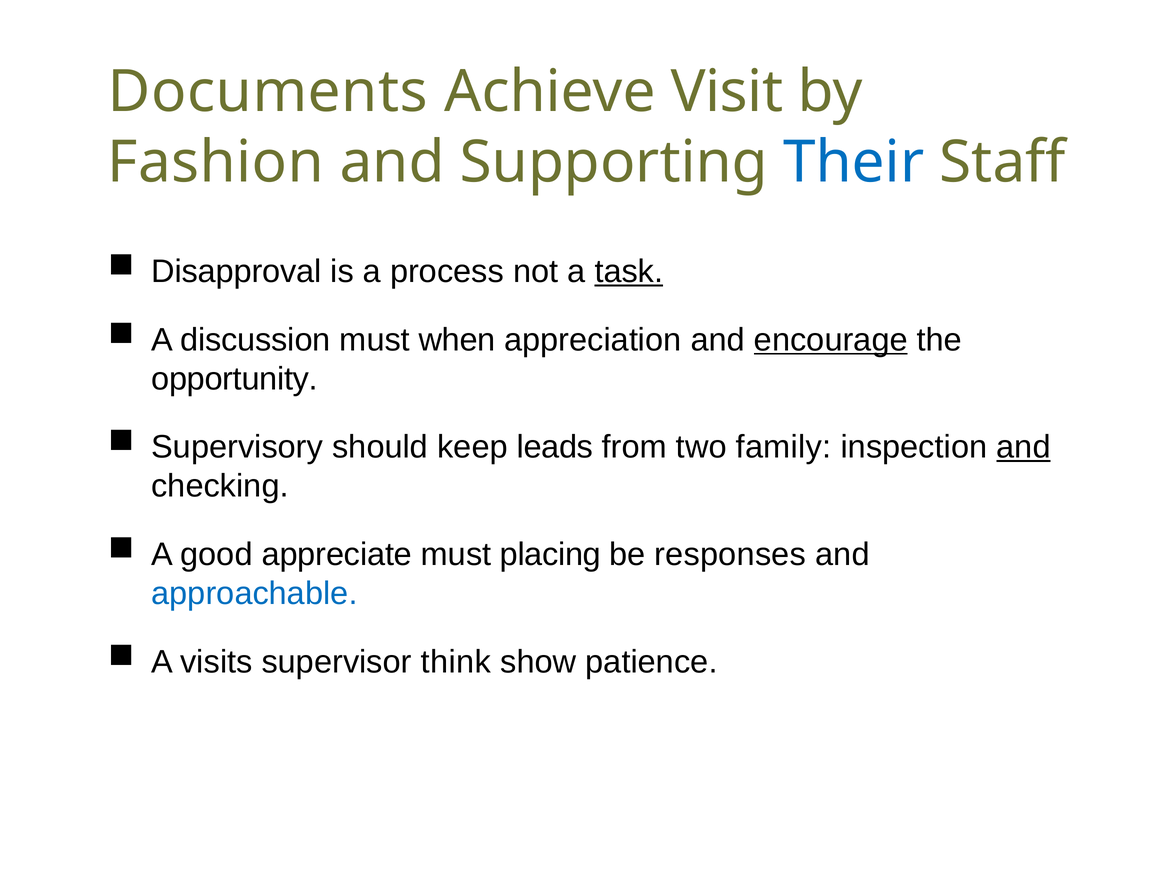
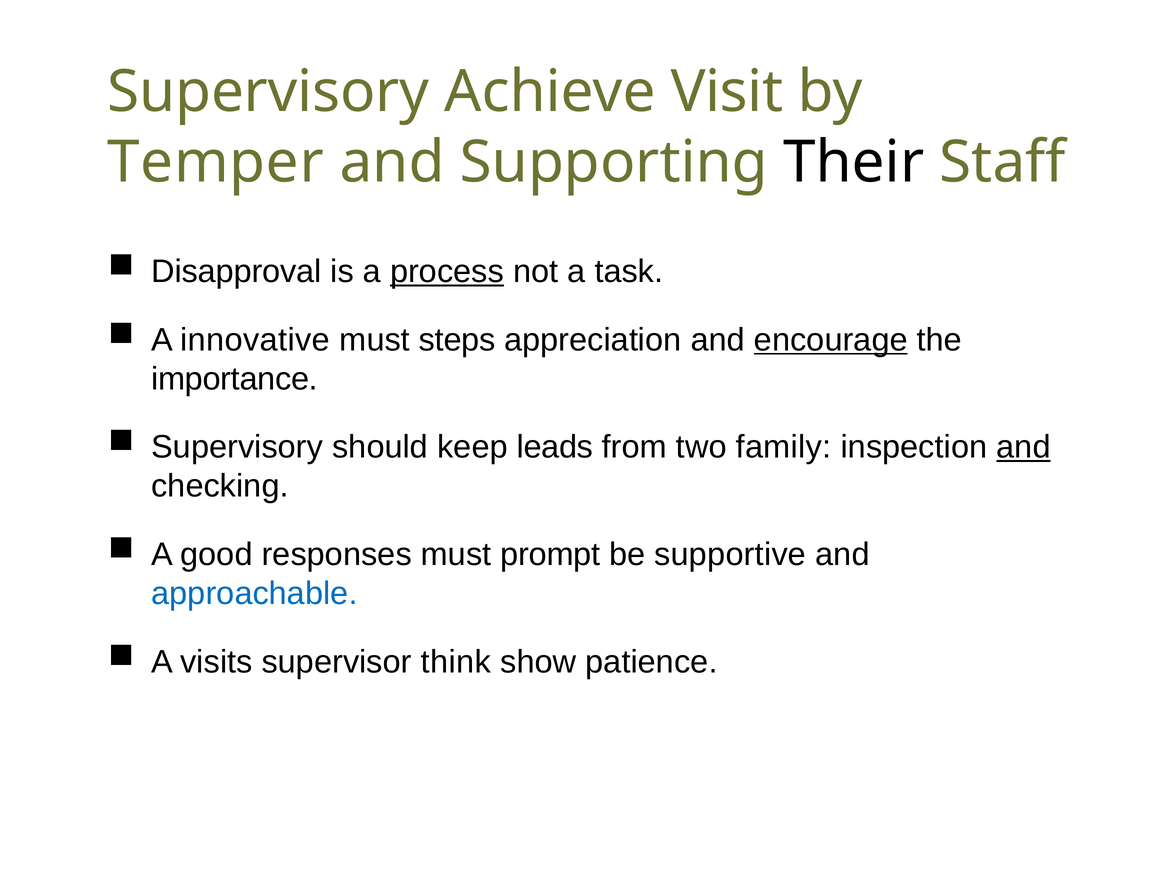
Documents: Documents -> Supervisory (268, 92)
Fashion: Fashion -> Temper (216, 162)
Their colour: blue -> black (854, 162)
process underline: none -> present (447, 272)
task underline: present -> none (629, 272)
discussion: discussion -> innovative (255, 340)
when: when -> steps (457, 340)
opportunity: opportunity -> importance (235, 379)
appreciate: appreciate -> responses (337, 555)
placing: placing -> prompt (550, 555)
responses: responses -> supportive (730, 555)
